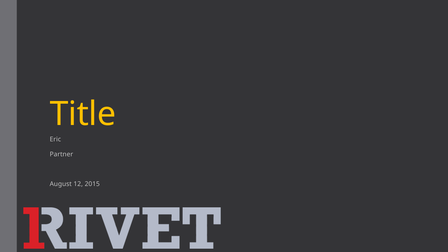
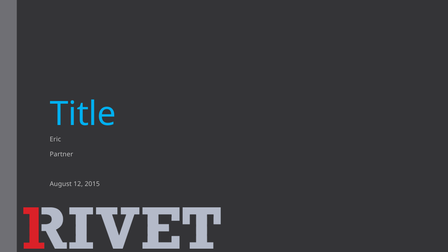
Title colour: yellow -> light blue (83, 114)
